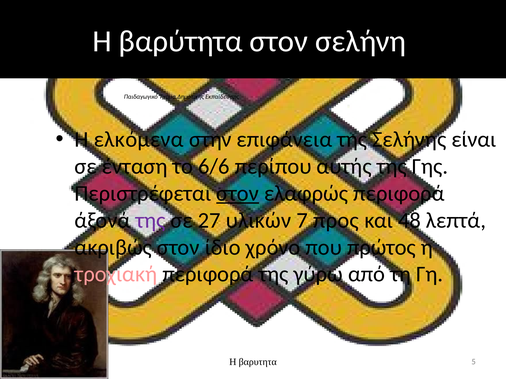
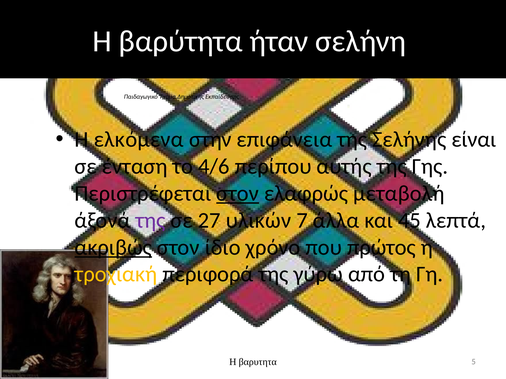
βαρύτητα στον: στον -> ήταν (279, 41)
6/6: 6/6 -> 4/6 (214, 167)
ελαφρώς περιφορά: περιφορά -> μεταβολή (399, 194)
προς: προς -> άλλα (336, 221)
48: 48 -> 45 (409, 221)
ακριβώς underline: none -> present (113, 248)
τροχιακή colour: pink -> yellow (116, 275)
